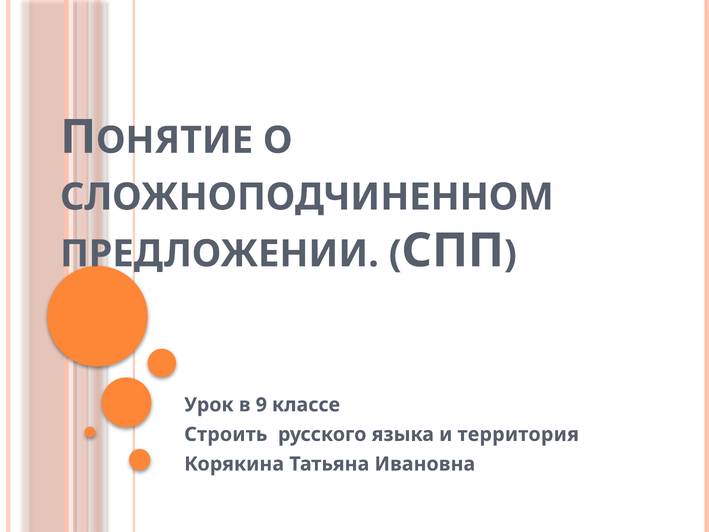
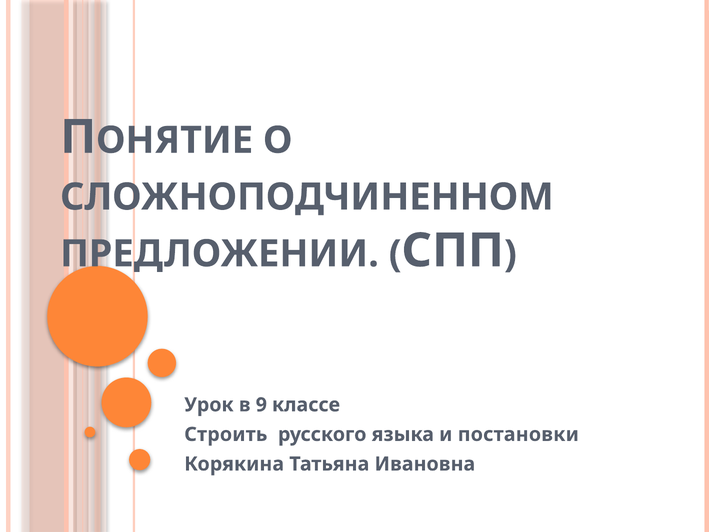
территория: территория -> постановки (518, 434)
